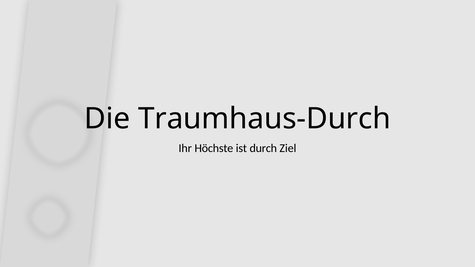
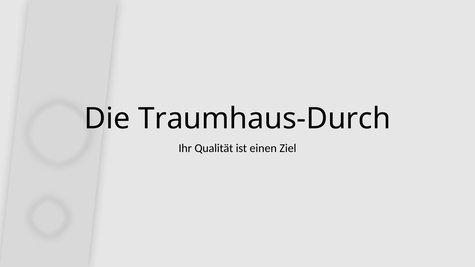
Höchste: Höchste -> Qualität (214, 148)
durch: durch -> einen (263, 148)
